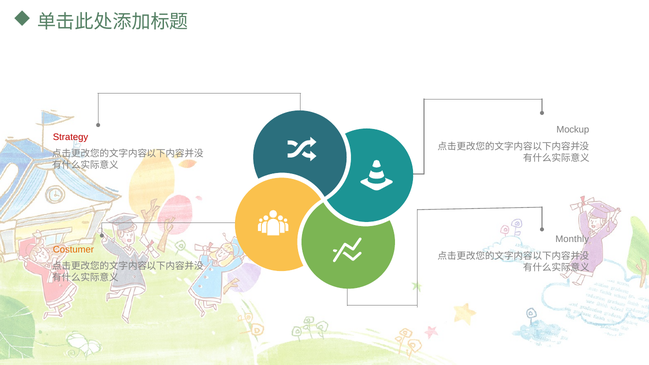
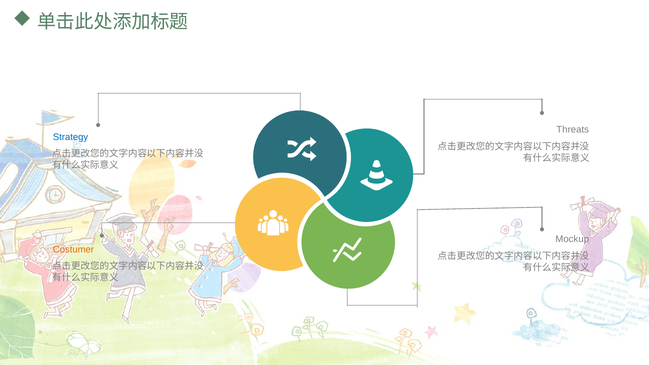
Mockup: Mockup -> Threats (573, 130)
Strategy colour: red -> blue (71, 137)
Monthly: Monthly -> Mockup (572, 239)
